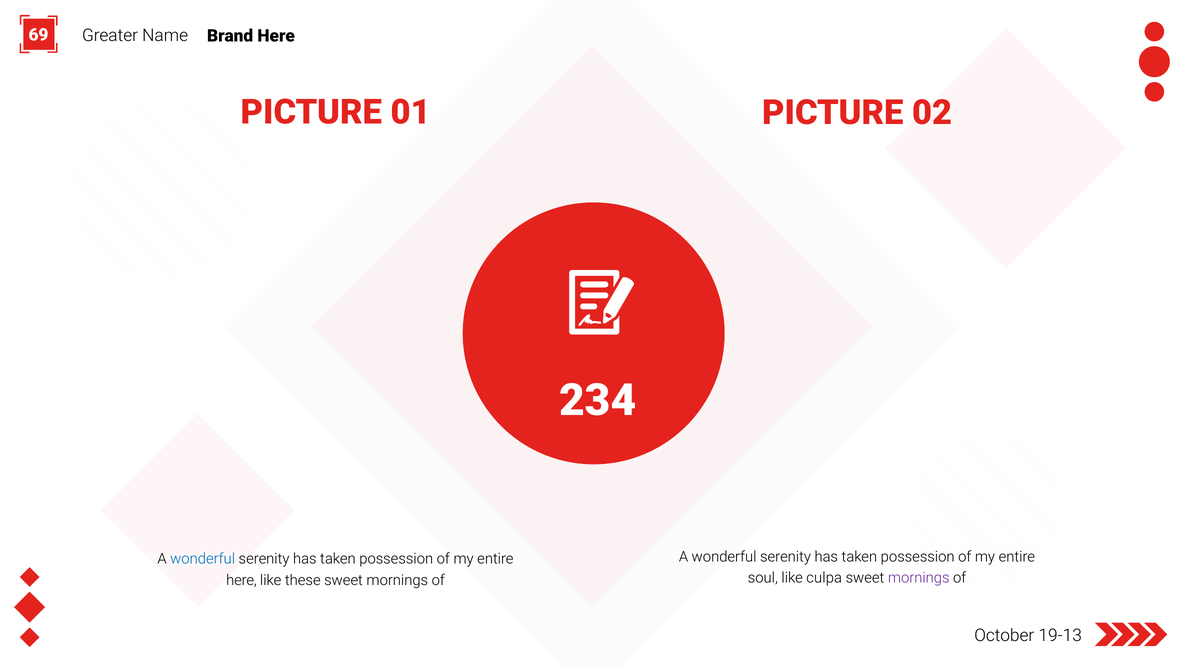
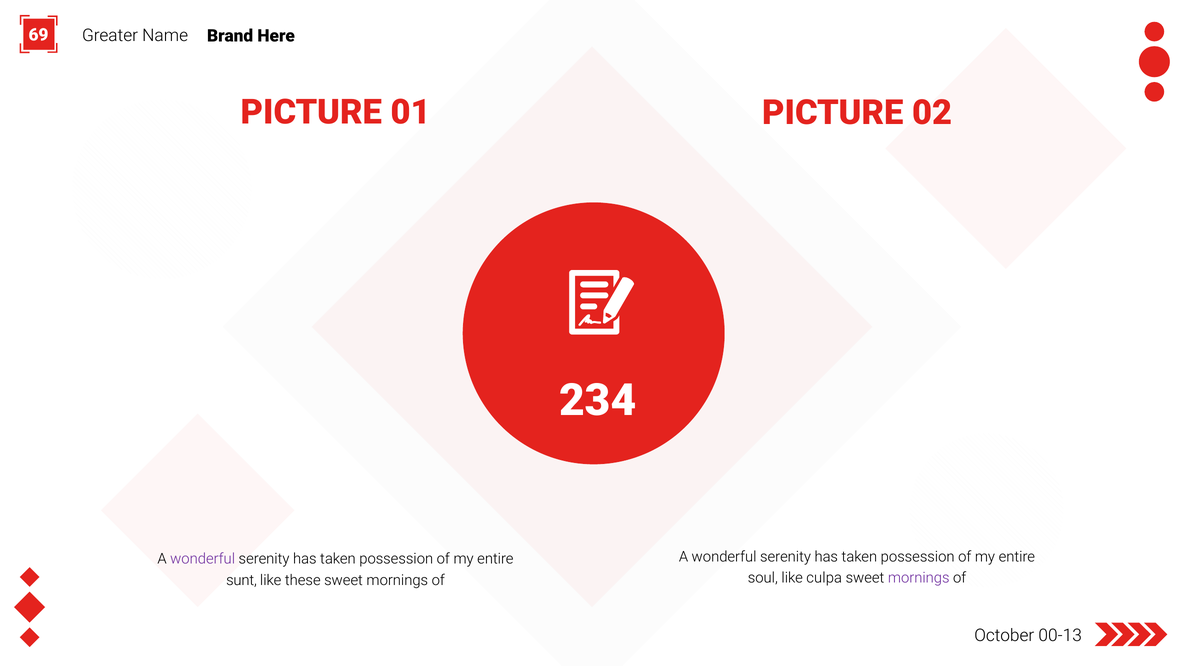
wonderful colour: blue -> purple (203, 559)
here: here -> sunt (242, 580)
19-13: 19-13 -> 00-13 (1060, 636)
